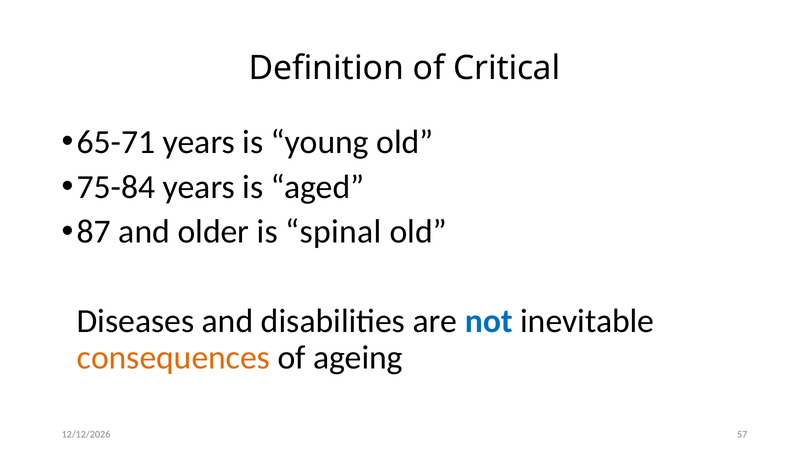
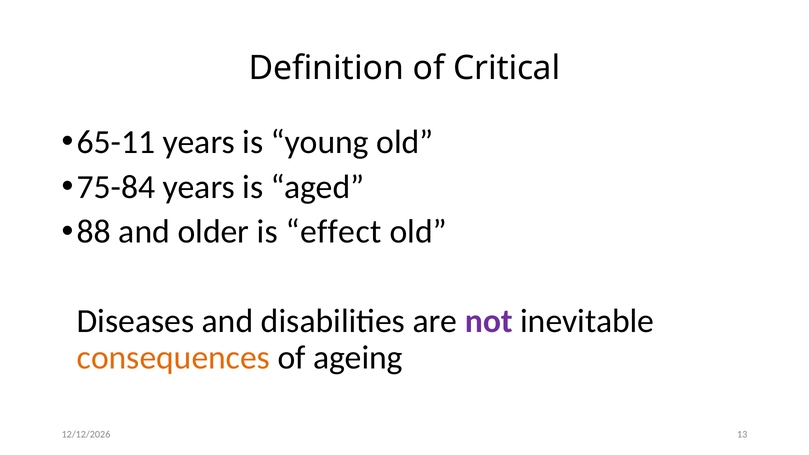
65-71: 65-71 -> 65-11 (116, 142)
87: 87 -> 88 (94, 232)
spinal: spinal -> effect (333, 232)
not colour: blue -> purple (489, 321)
57: 57 -> 13 (742, 434)
